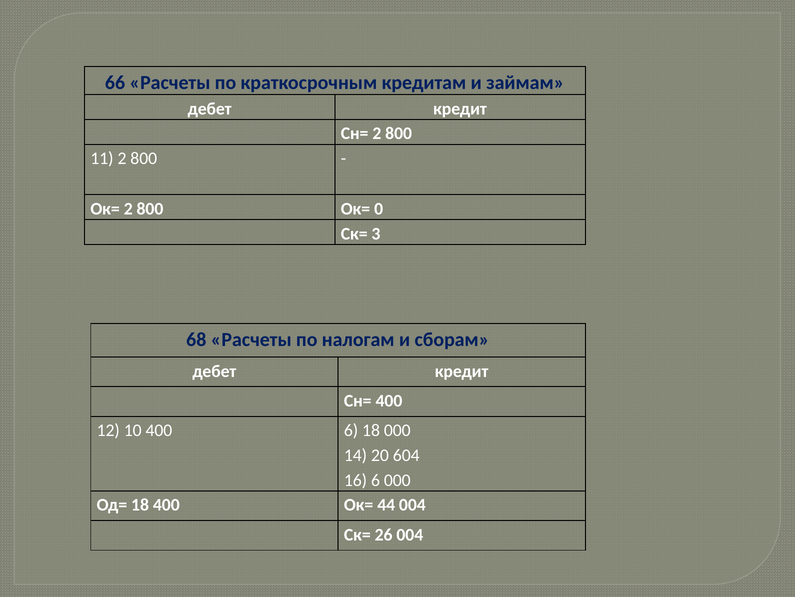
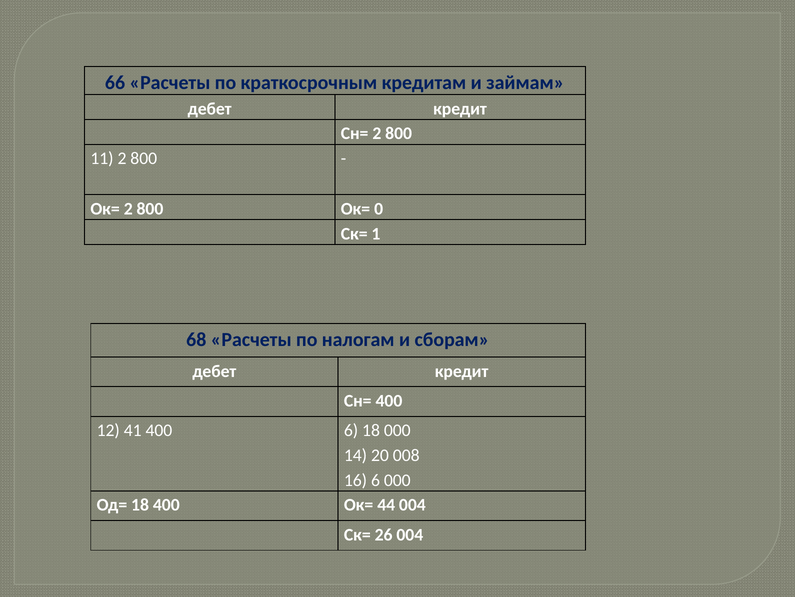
3: 3 -> 1 (376, 233)
10: 10 -> 41 (133, 430)
604: 604 -> 008 (406, 455)
